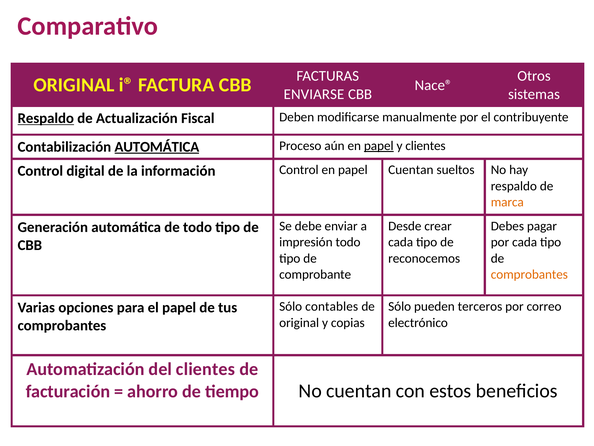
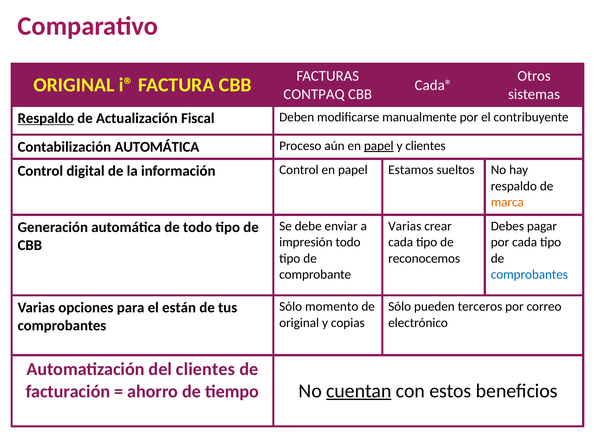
Nace®: Nace® -> Cada® (434, 85)
ENVIARSE: ENVIARSE -> CONTPAQ (314, 94)
AUTOMÁTICA underline: present -> none (157, 147)
papel Cuentan: Cuentan -> Estamos (411, 170)
Desde: Desde -> Varias (405, 226)
comprobantes colour: orange -> blue (529, 274)
contables: contables -> momento (332, 306)
el papel: papel -> están (179, 307)
cuentan underline: none -> present (359, 390)
